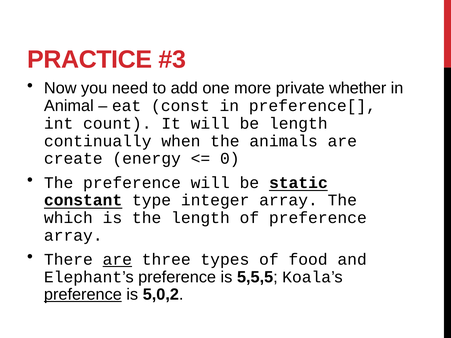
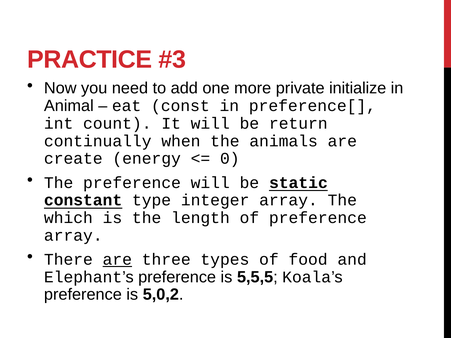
whether: whether -> initialize (358, 88)
be length: length -> return (298, 123)
preference underline: present -> none (83, 295)
